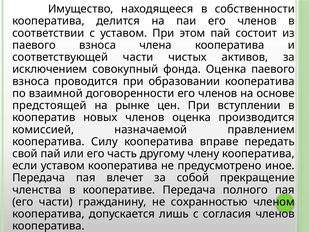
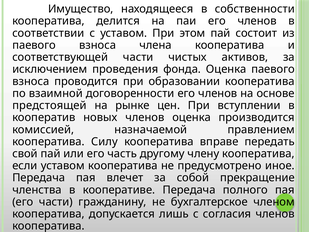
совокупный: совокупный -> проведения (125, 69)
сохранностью: сохранностью -> бухгалтерское (209, 202)
